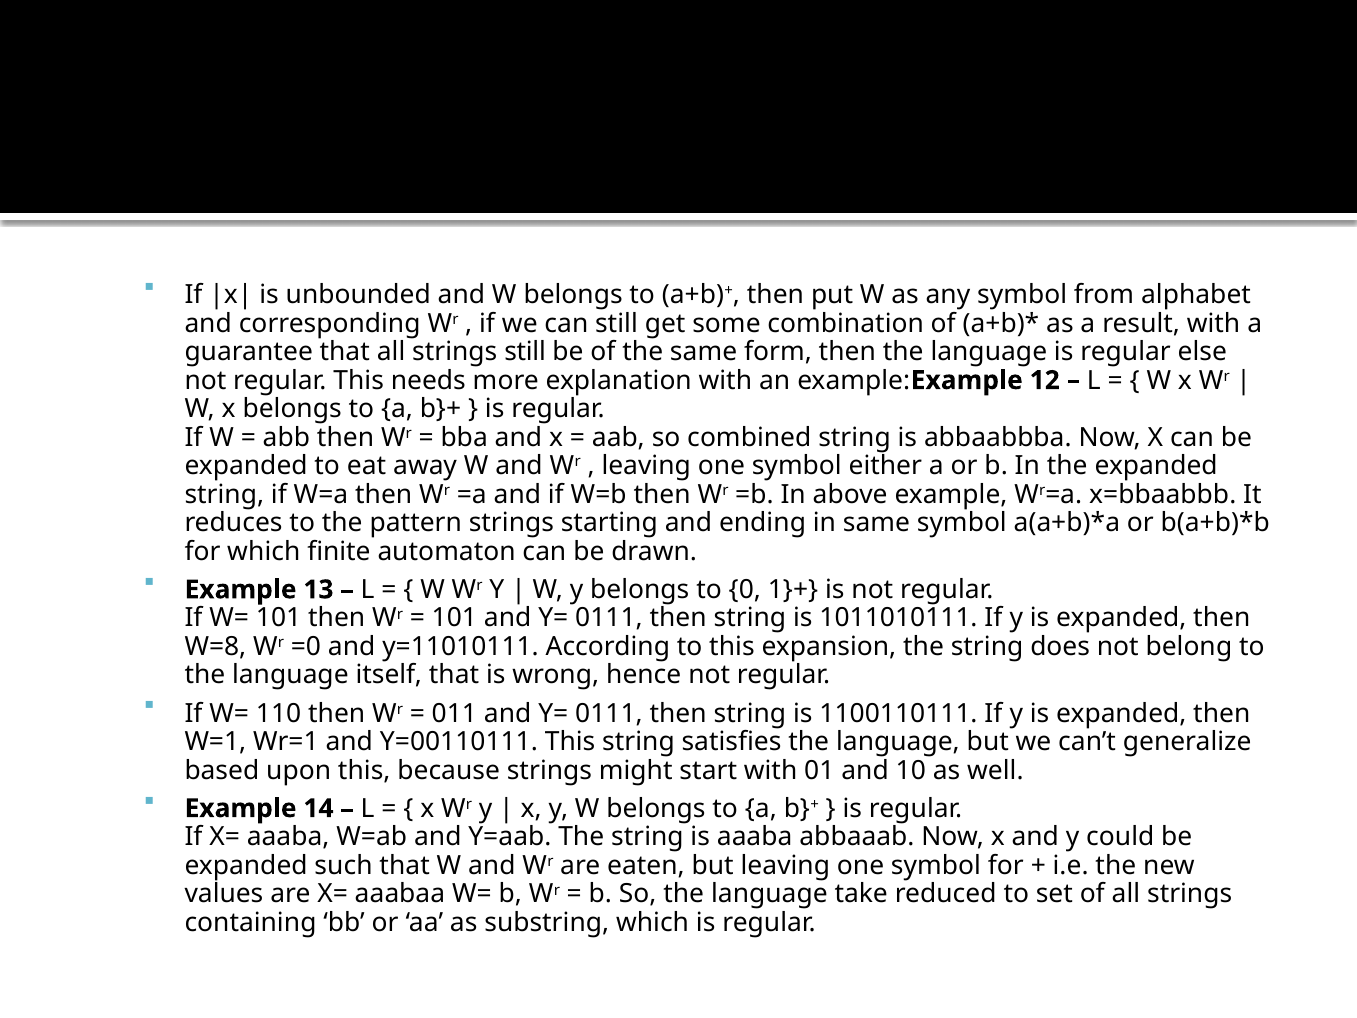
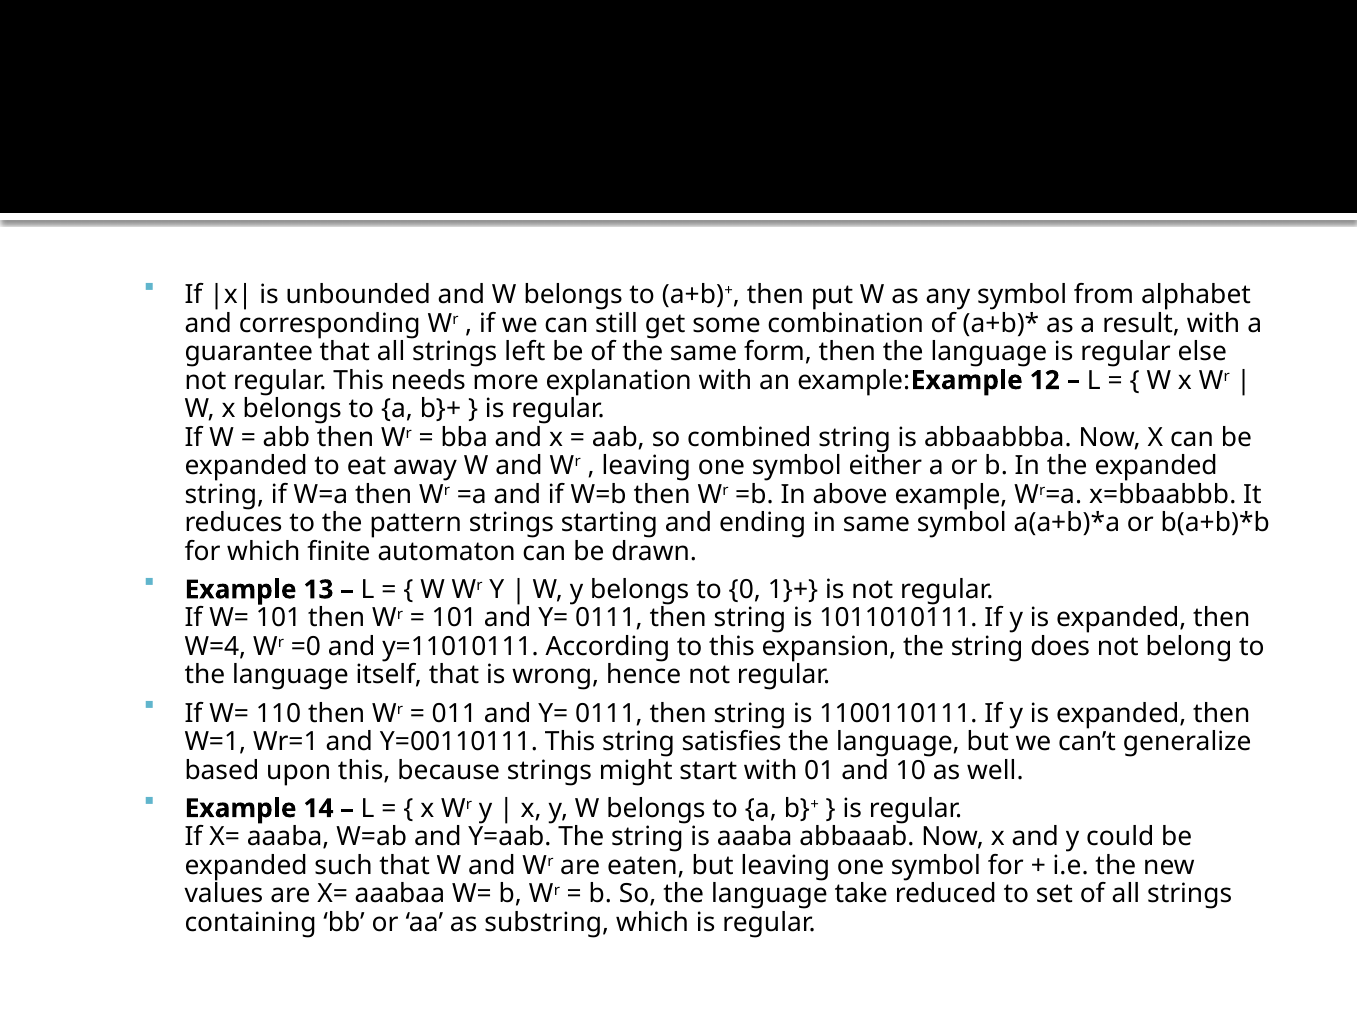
strings still: still -> left (525, 352)
W=8: W=8 -> W=4 (215, 647)
